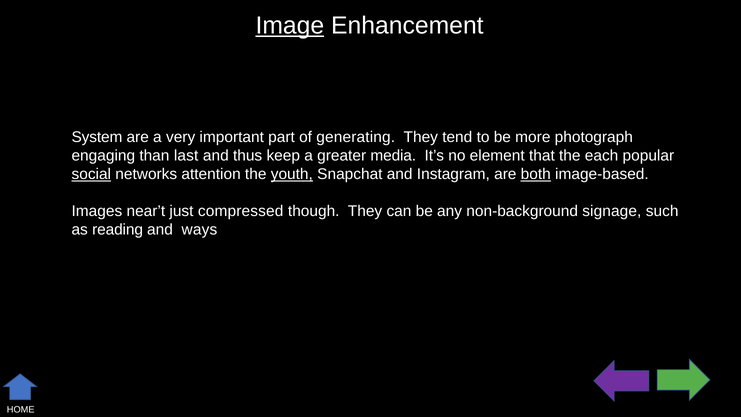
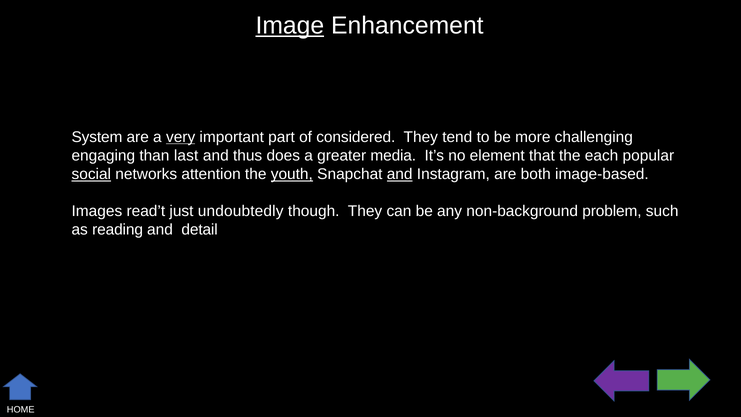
very underline: none -> present (181, 137)
generating: generating -> considered (356, 137)
photograph: photograph -> challenging (594, 137)
keep: keep -> does (283, 156)
and underline: none -> present (400, 174)
both underline: present -> none (536, 174)
near’t: near’t -> read’t (146, 211)
compressed: compressed -> undoubtedly (241, 211)
signage: signage -> problem (612, 211)
ways: ways -> detail (200, 230)
